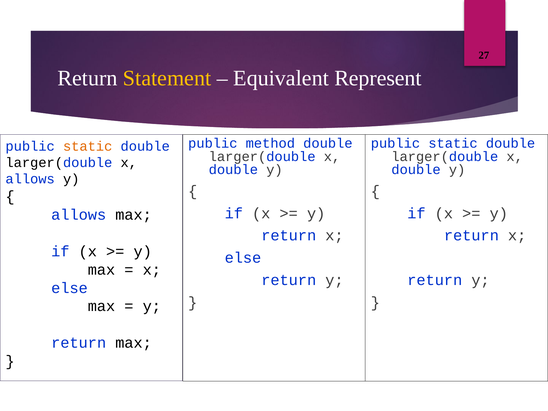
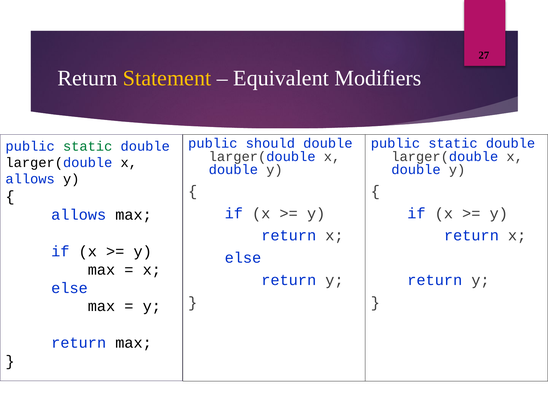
Represent: Represent -> Modifiers (378, 78)
method: method -> should (270, 143)
static colour: orange -> green (88, 146)
